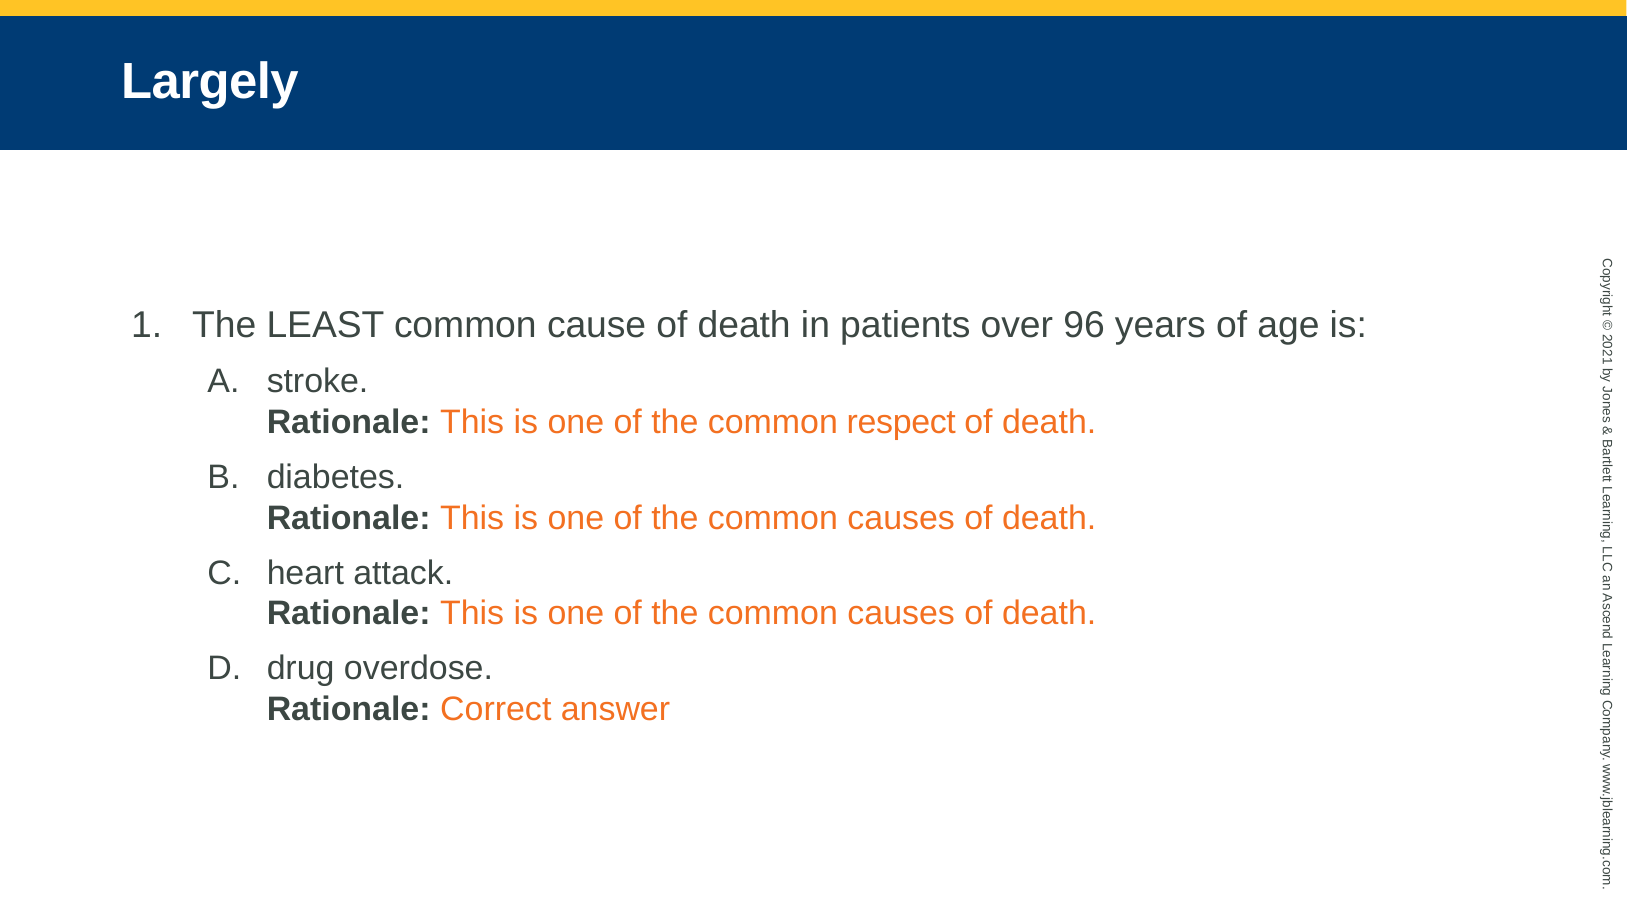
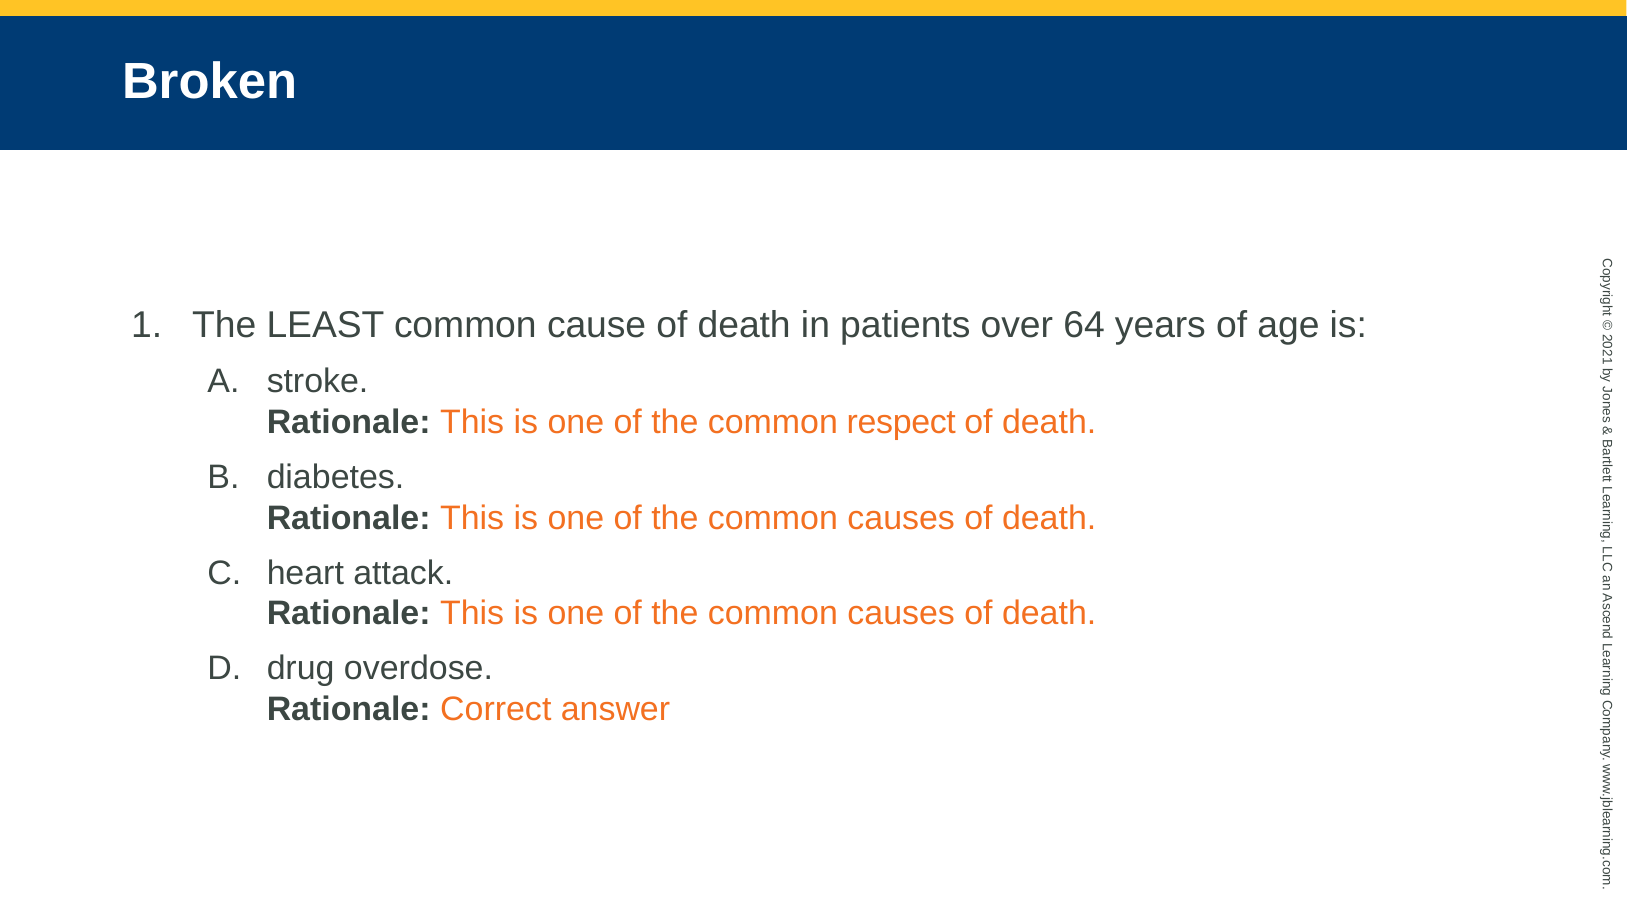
Largely: Largely -> Broken (210, 82)
96: 96 -> 64 (1084, 325)
